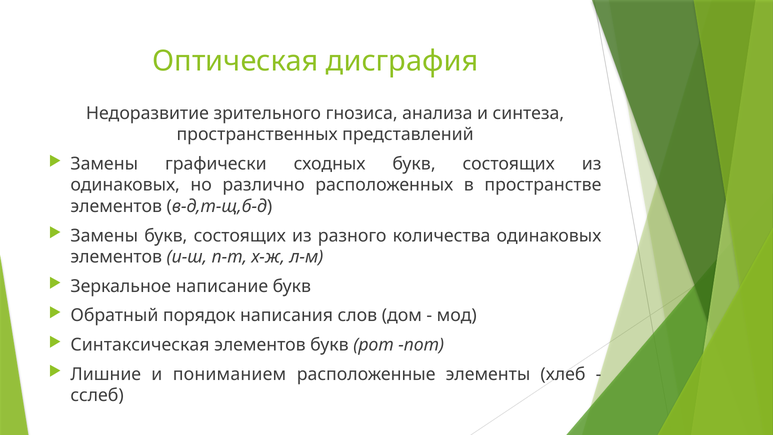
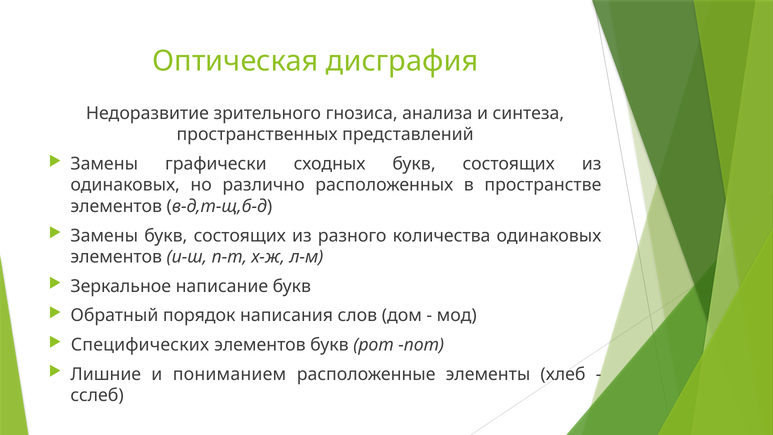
Синтаксическая: Синтаксическая -> Специфических (140, 345)
